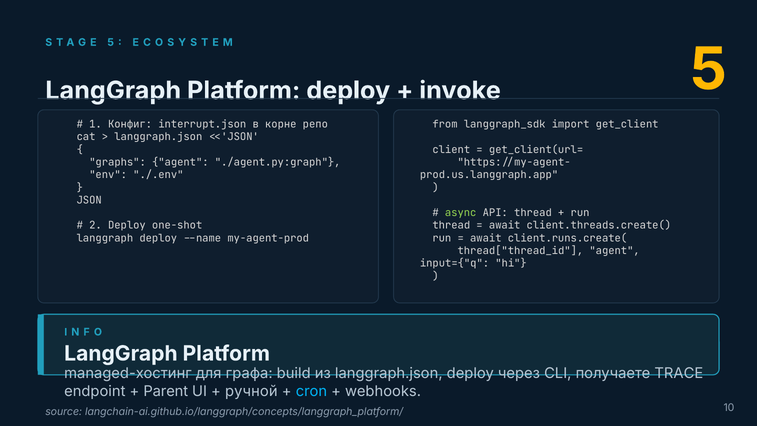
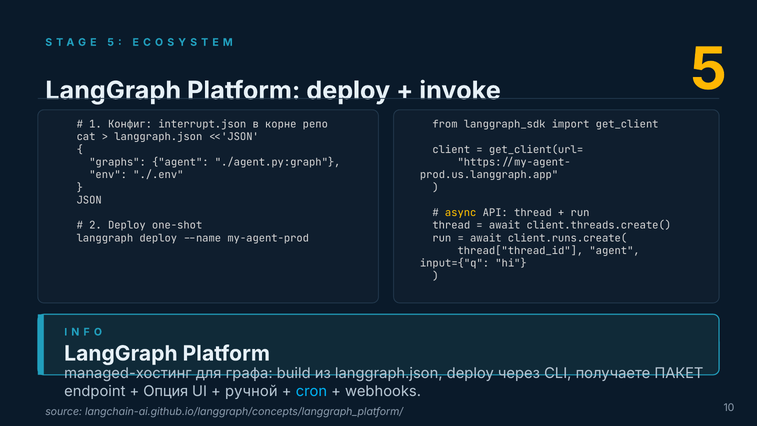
async colour: light green -> yellow (461, 213)
TRACE: TRACE -> ПАКЕТ (679, 373)
Parent: Parent -> Опция (166, 391)
